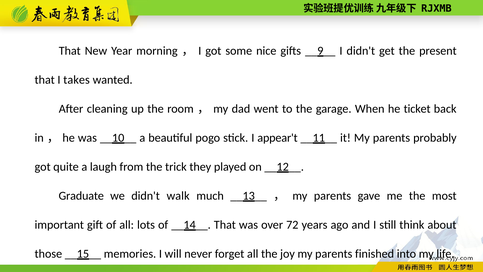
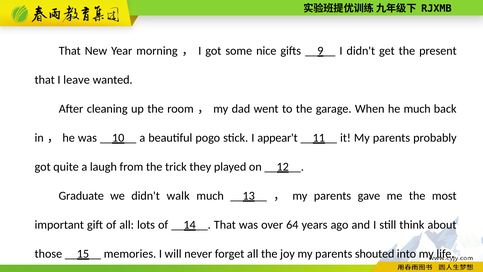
takes: takes -> leave (77, 80)
he ticket: ticket -> much (417, 109)
72: 72 -> 64 (292, 225)
finished: finished -> shouted (375, 254)
